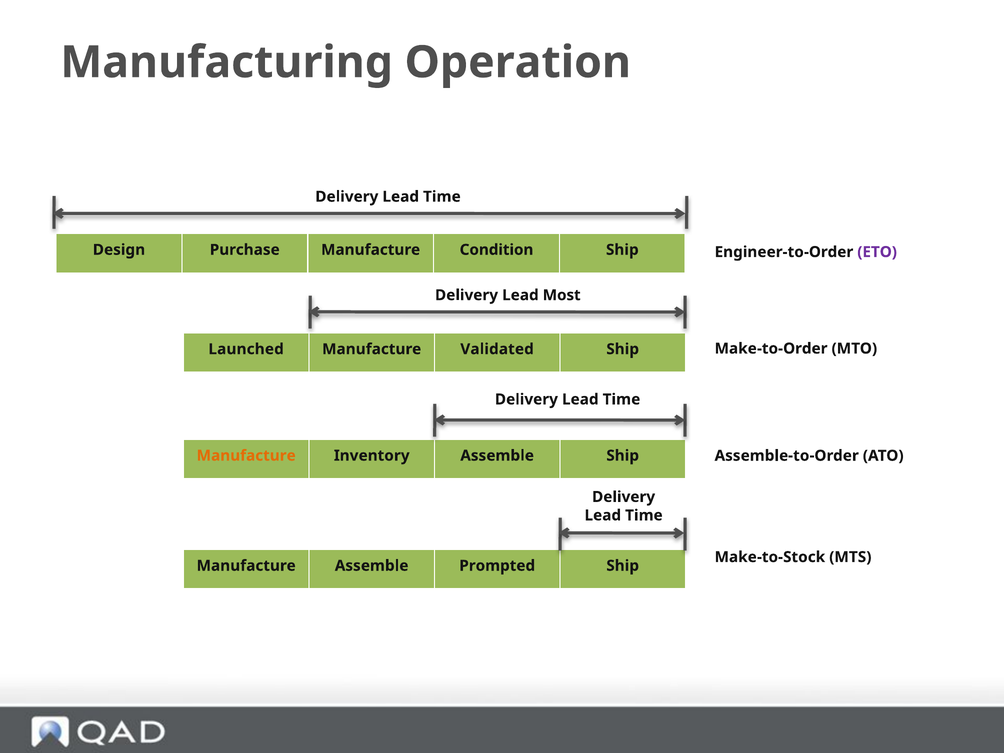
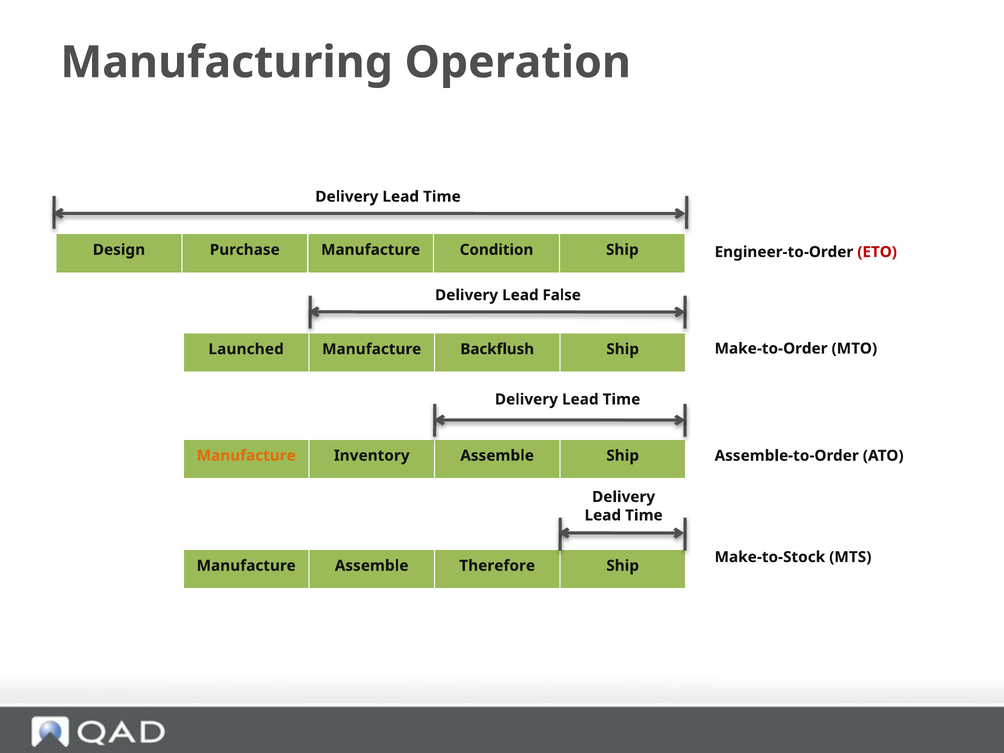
ETO colour: purple -> red (877, 252)
Most: Most -> False (562, 295)
Validated: Validated -> Backflush (497, 349)
Prompted: Prompted -> Therefore (497, 566)
